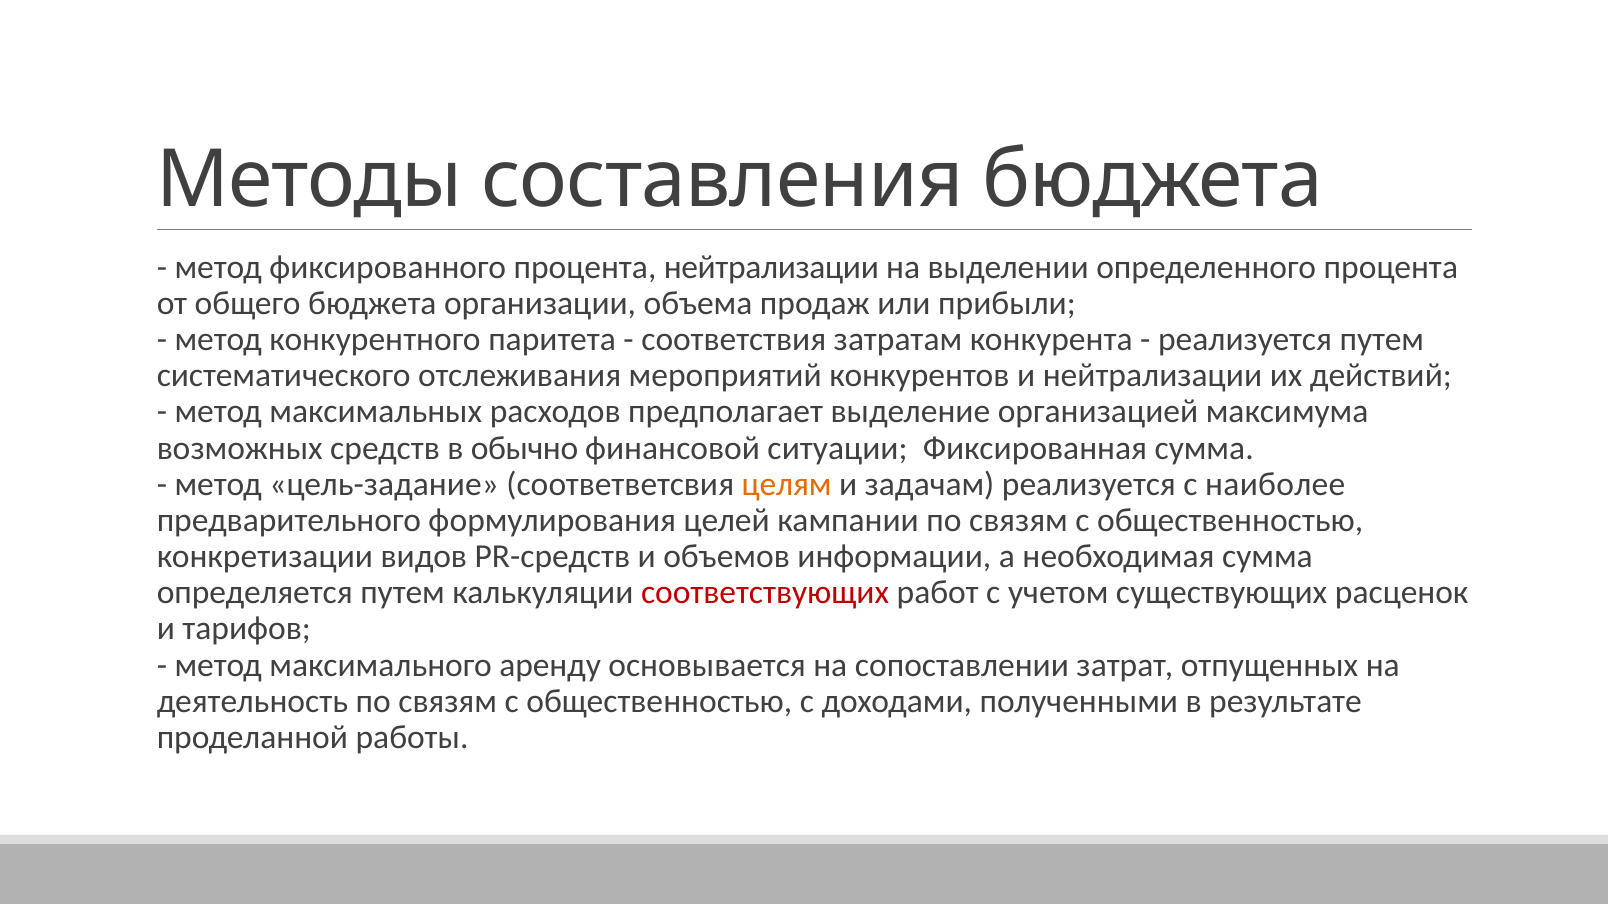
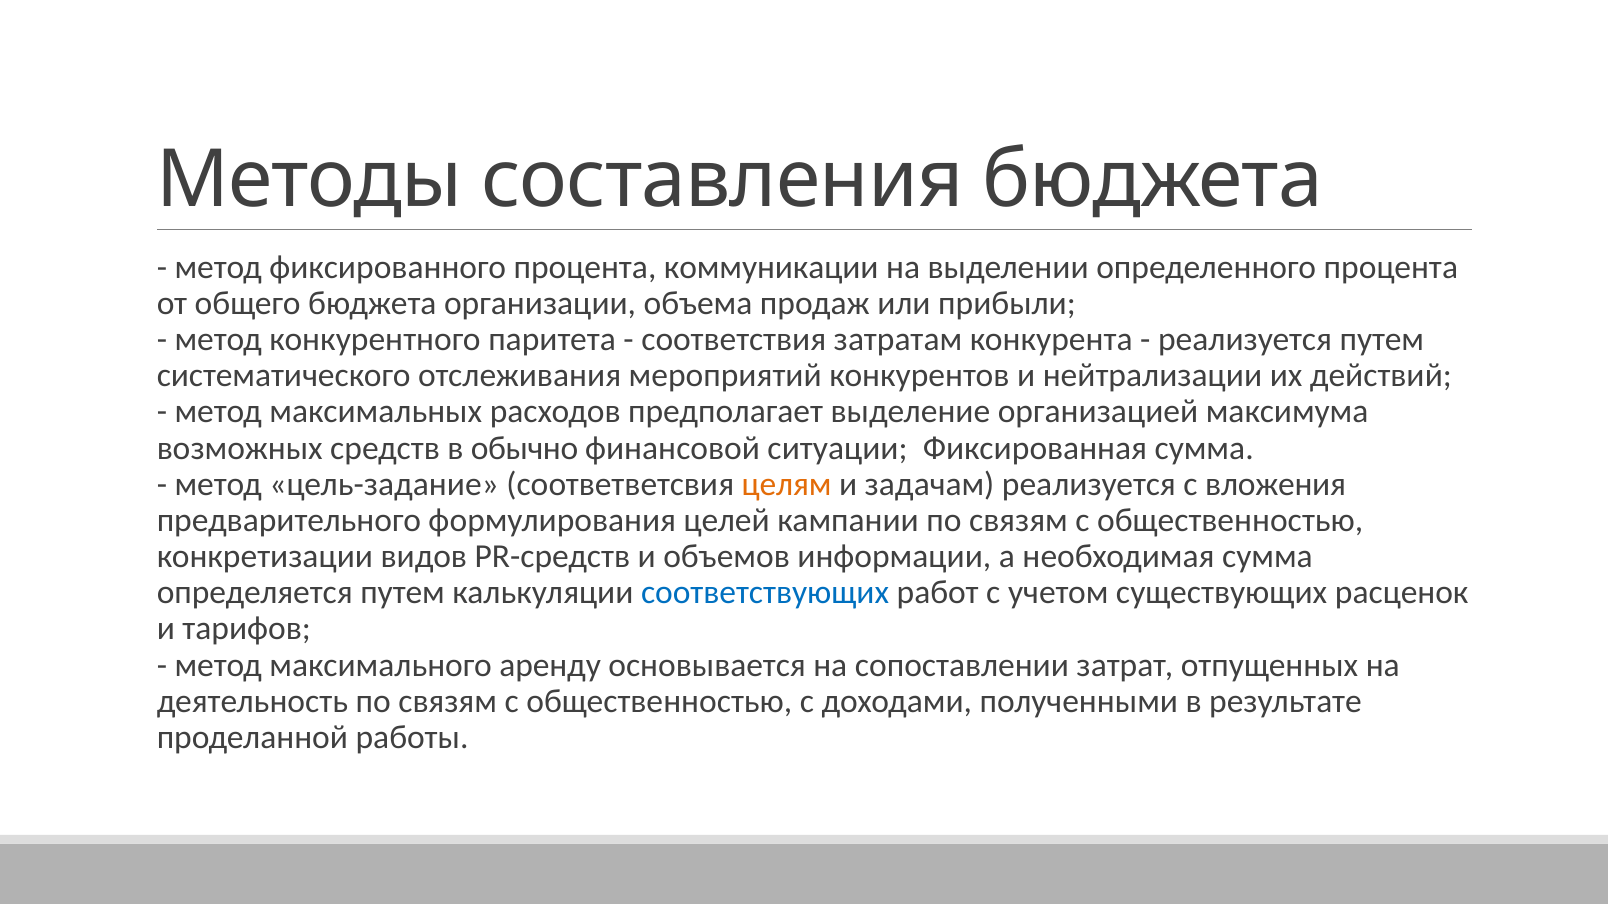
процента нейтрализации: нейтрализации -> коммуникации (771, 267)
наиболее: наиболее -> вложения (1276, 484)
соответствующих colour: red -> blue (765, 593)
